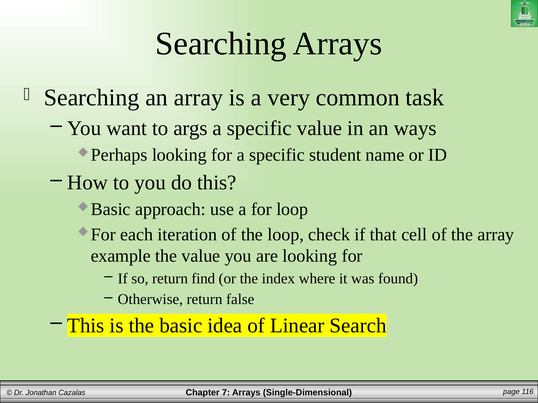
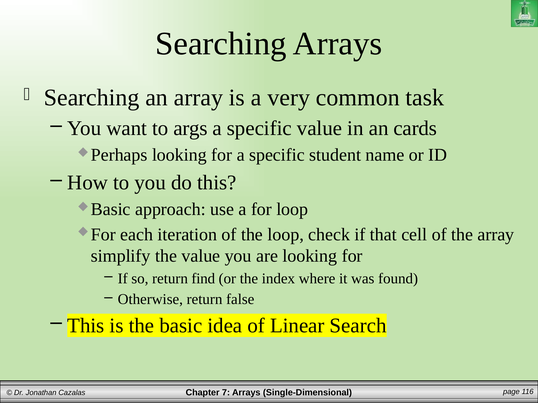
ways: ways -> cards (415, 129)
example: example -> simplify (121, 256)
